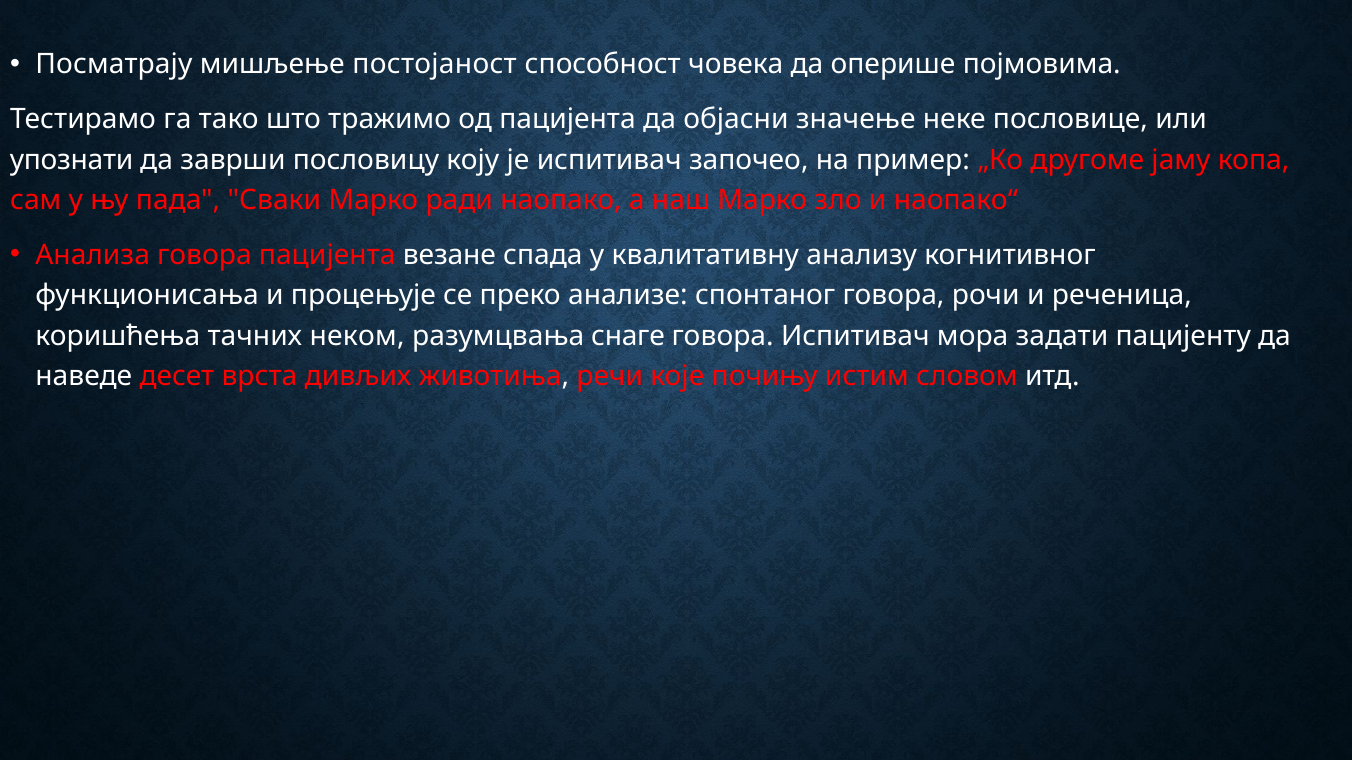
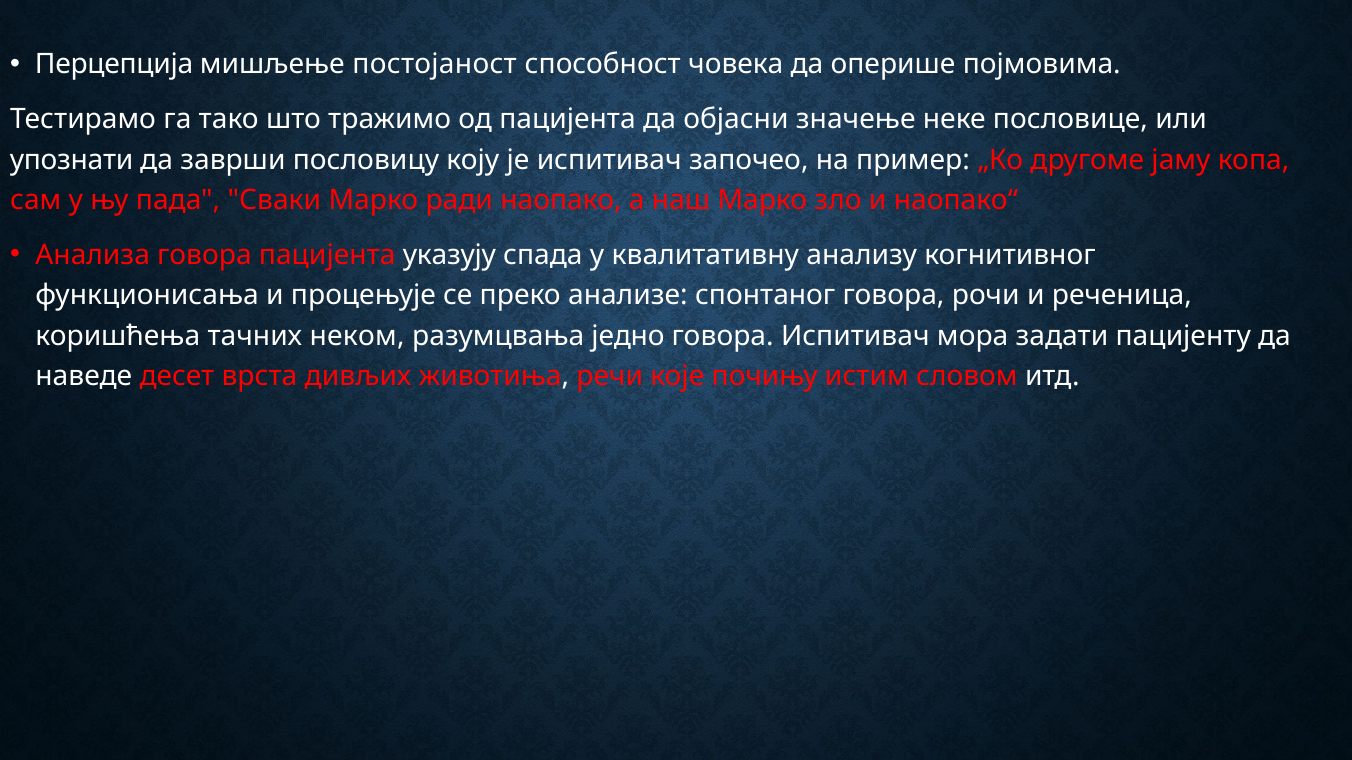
Посматрају: Посматрају -> Перцепција (114, 65)
везане: везане -> указују (449, 255)
снаге: снаге -> једно (628, 336)
